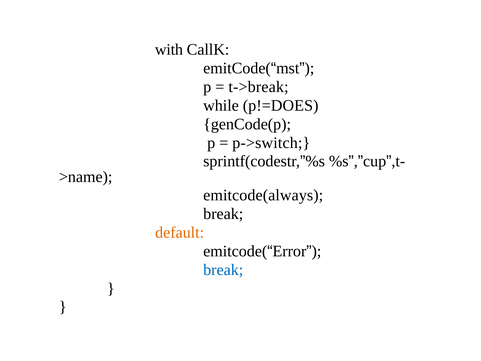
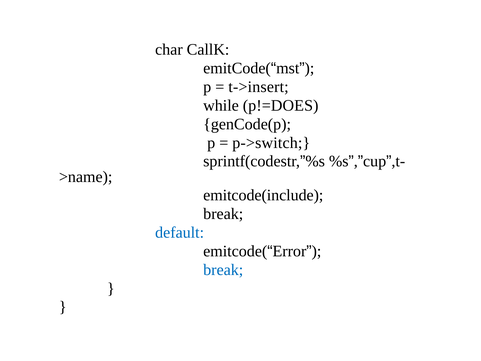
with: with -> char (169, 50)
t->break: t->break -> t->insert (259, 87)
emitcode(always: emitcode(always -> emitcode(include (263, 195)
default colour: orange -> blue (180, 232)
